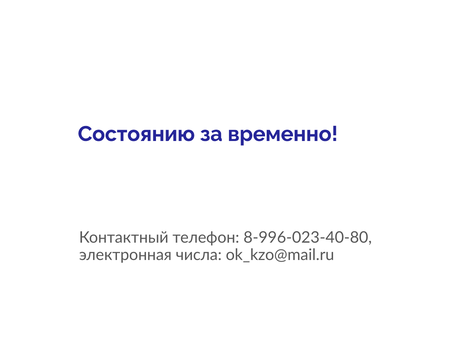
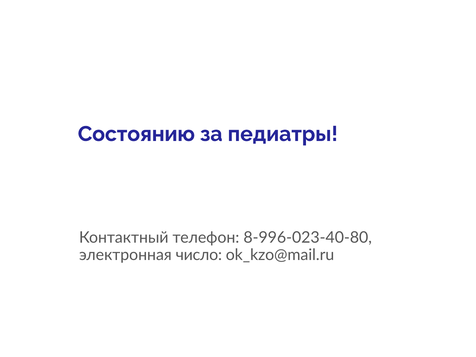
временно: временно -> педиатры (283, 134)
числа: числа -> число (199, 255)
